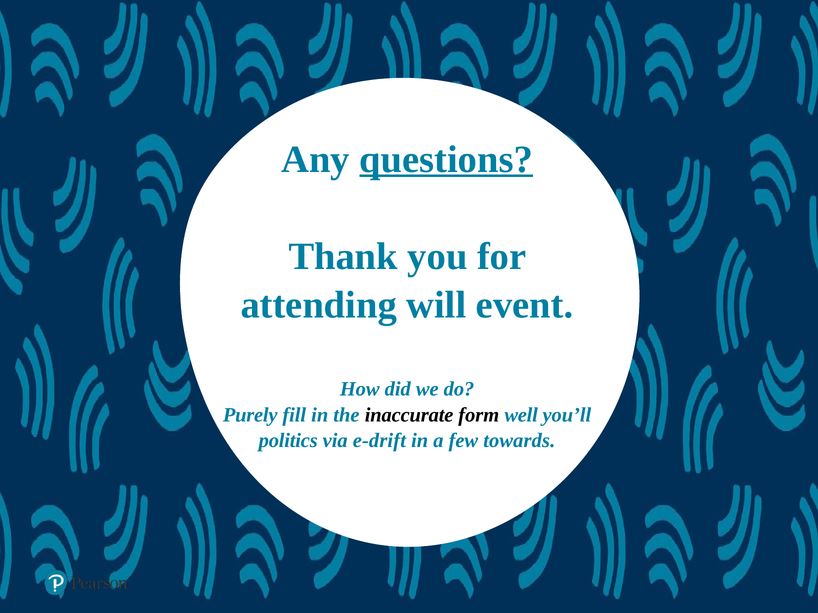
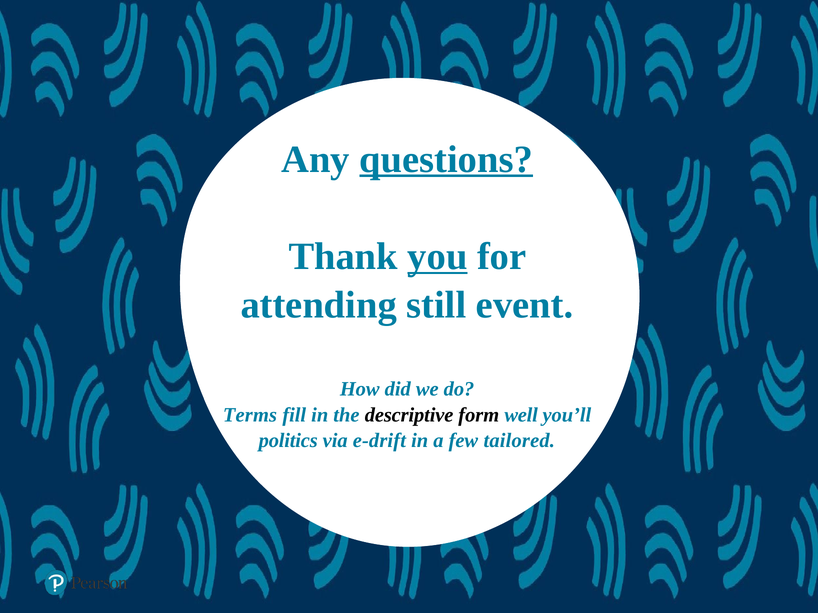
you underline: none -> present (437, 257)
will: will -> still (436, 305)
Purely: Purely -> Terms (250, 415)
inaccurate: inaccurate -> descriptive (409, 415)
towards: towards -> tailored (519, 441)
